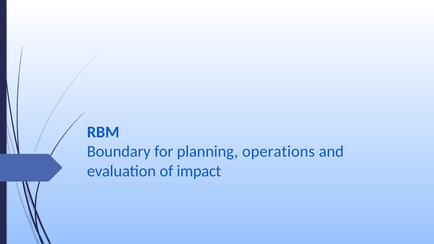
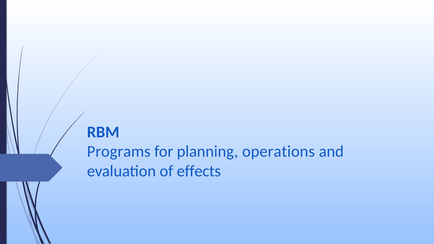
Boundary: Boundary -> Programs (119, 152)
impact: impact -> effects (199, 171)
